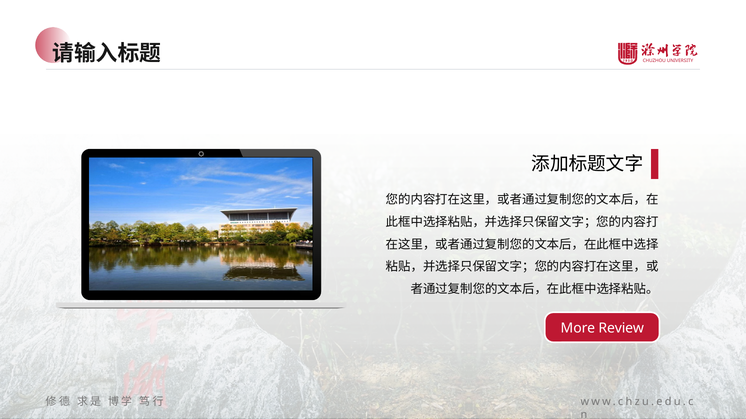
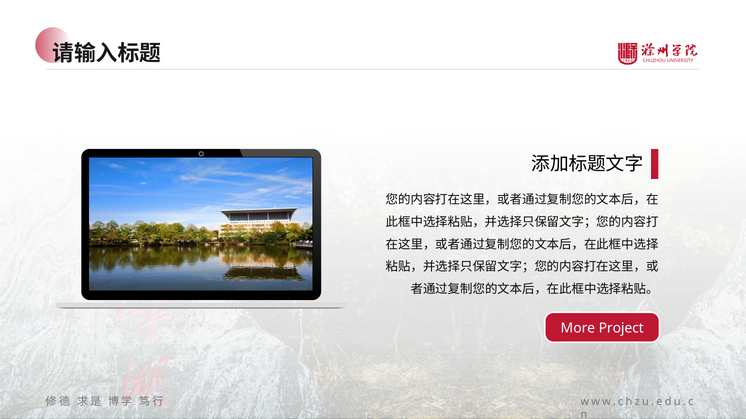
Review: Review -> Project (621, 329)
